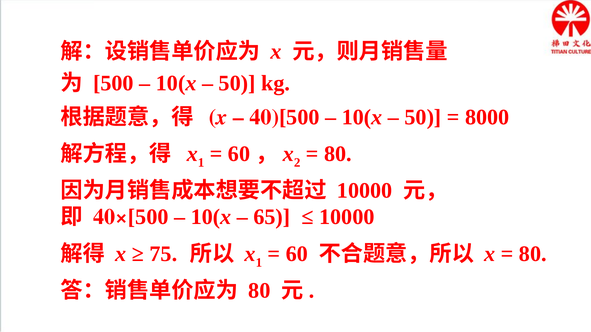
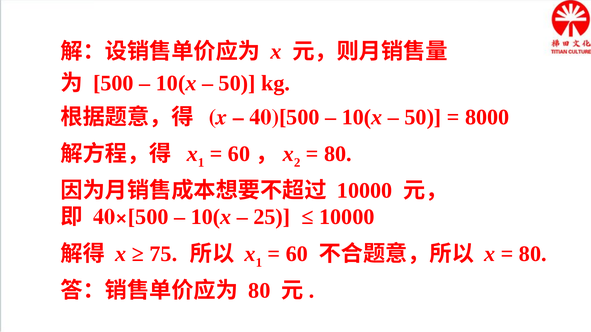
65: 65 -> 25 (272, 217)
